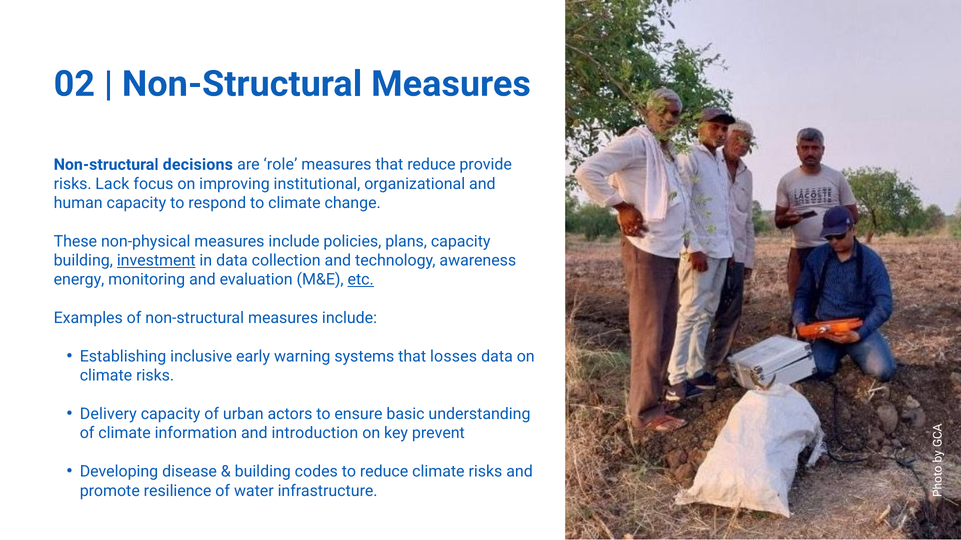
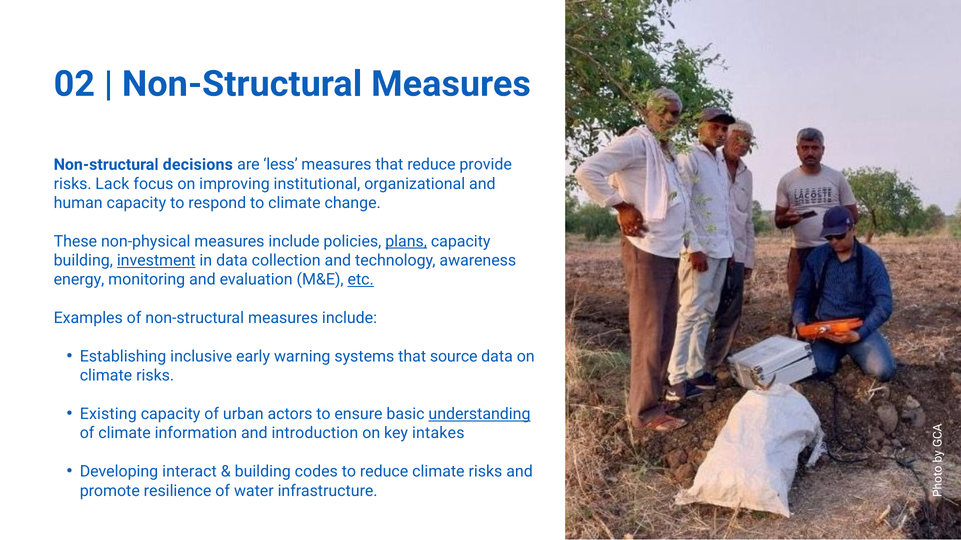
role: role -> less (281, 165)
plans underline: none -> present (406, 242)
losses: losses -> source (454, 357)
Delivery: Delivery -> Existing (108, 414)
understanding underline: none -> present (479, 414)
prevent: prevent -> intakes (438, 434)
disease: disease -> interact (190, 472)
